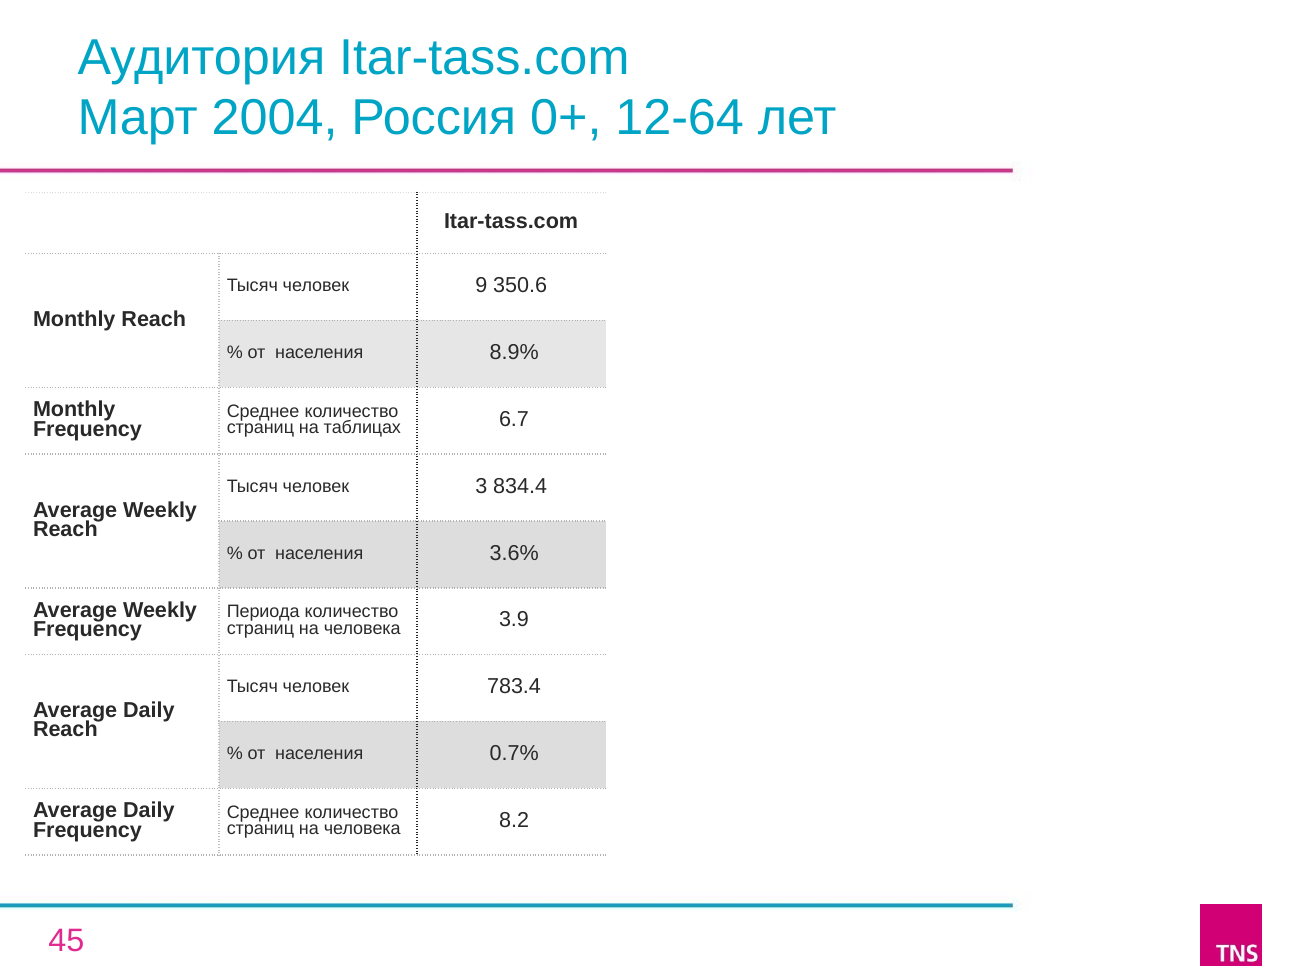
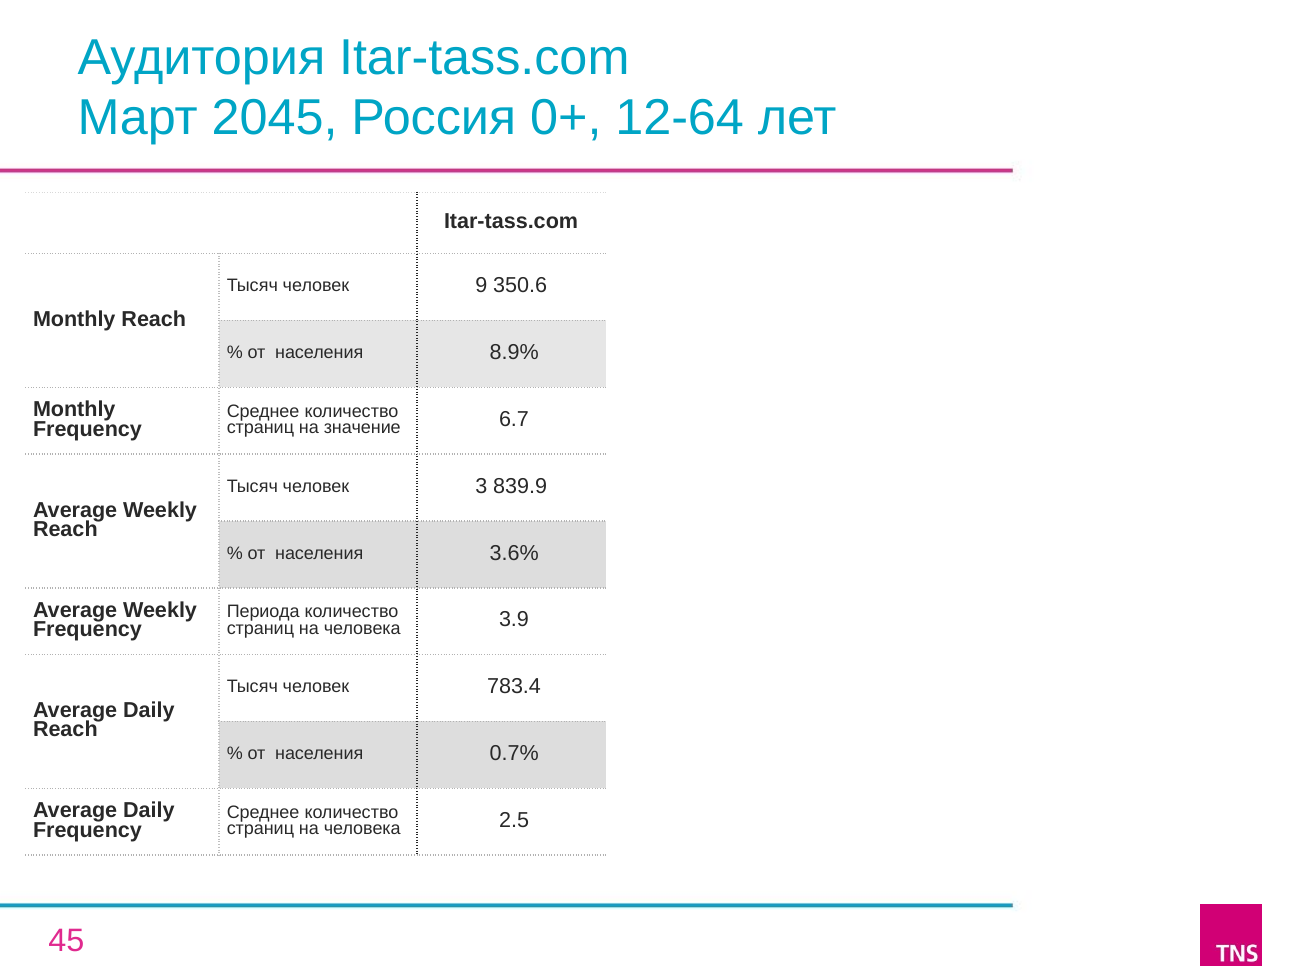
2004: 2004 -> 2045 (275, 118)
таблицах: таблицах -> значение (362, 427)
834.4: 834.4 -> 839.9 (520, 486)
8.2: 8.2 -> 2.5 (514, 820)
